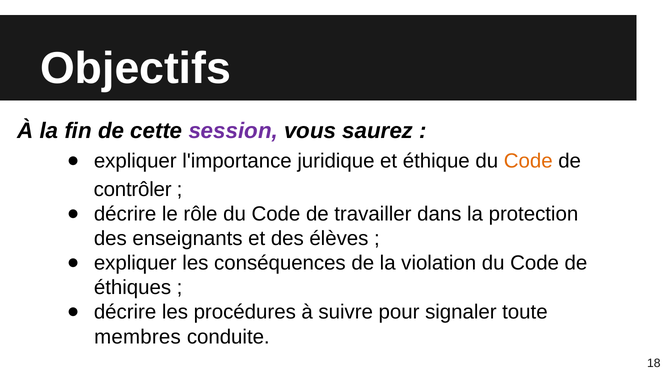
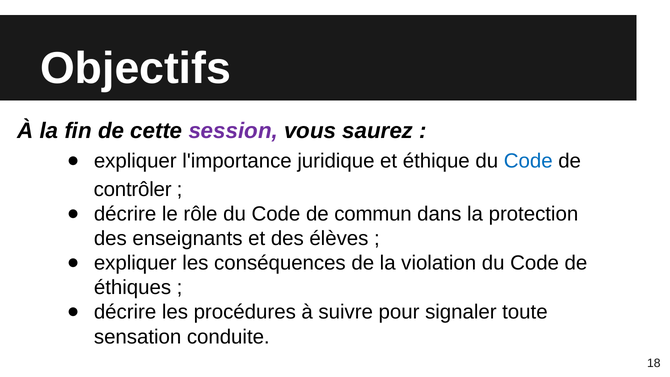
Code colour: orange -> blue (528, 161)
travailler: travailler -> commun (373, 214)
membres: membres -> sensation (138, 337)
